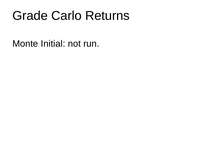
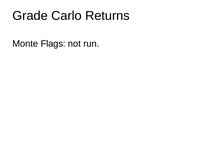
Initial: Initial -> Flags (53, 44)
